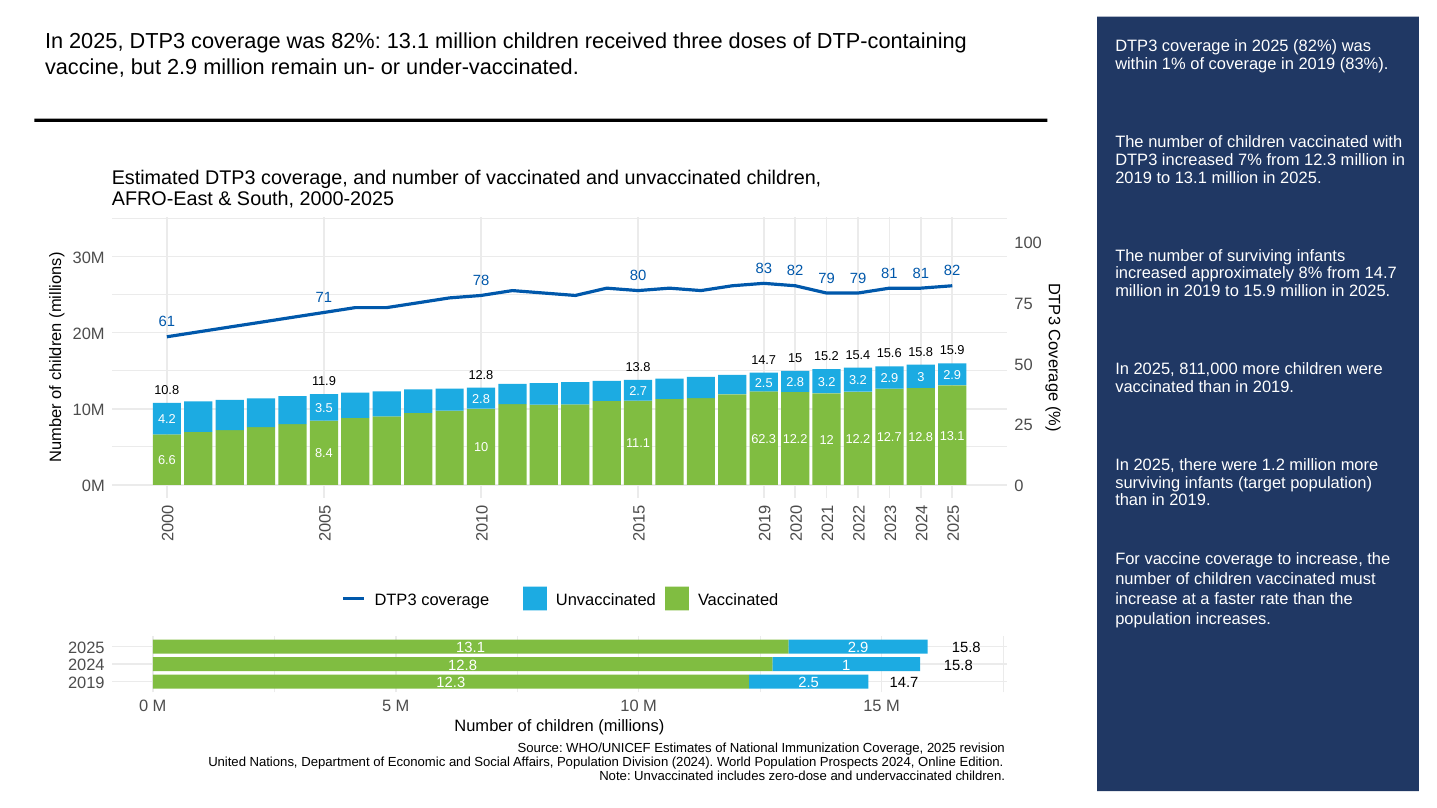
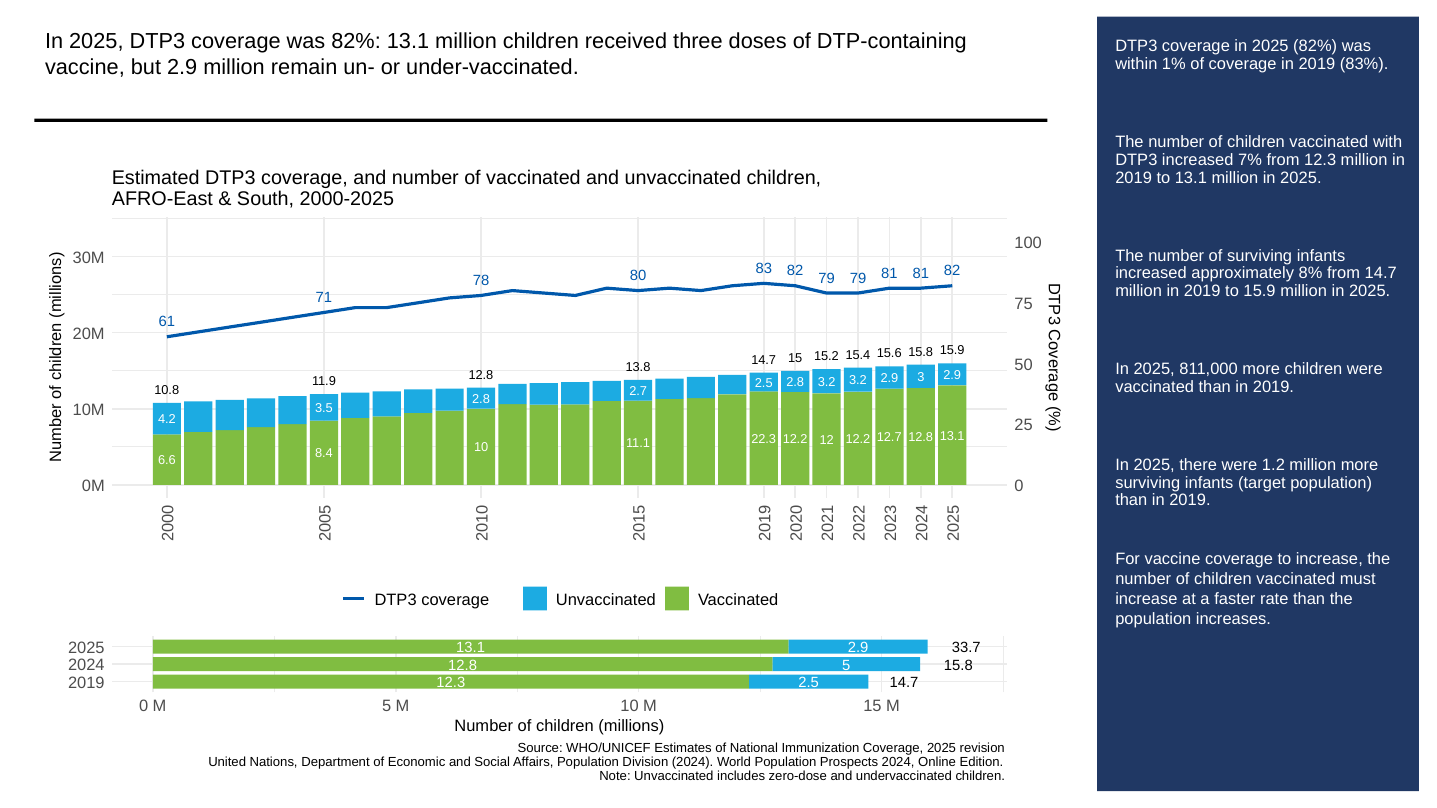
62.3: 62.3 -> 22.3 (764, 439)
15.8: 15.8 -> 33.7 (966, 648)
12.8 1: 1 -> 5 (846, 665)
